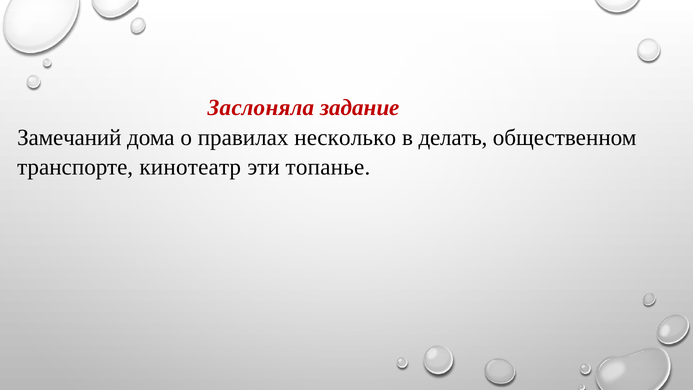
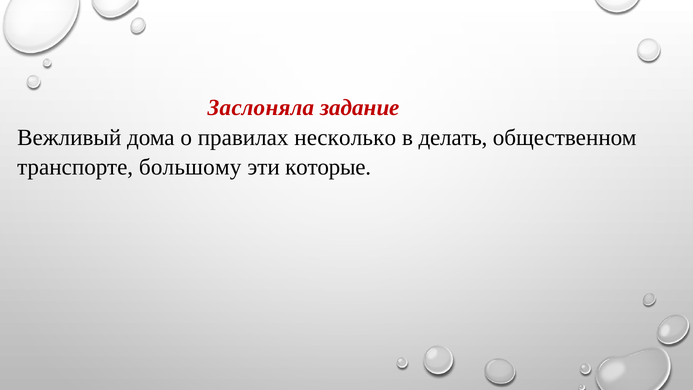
Замечаний: Замечаний -> Вежливый (69, 137)
кинотеатр: кинотеатр -> большому (190, 167)
топанье: топанье -> которые (328, 167)
